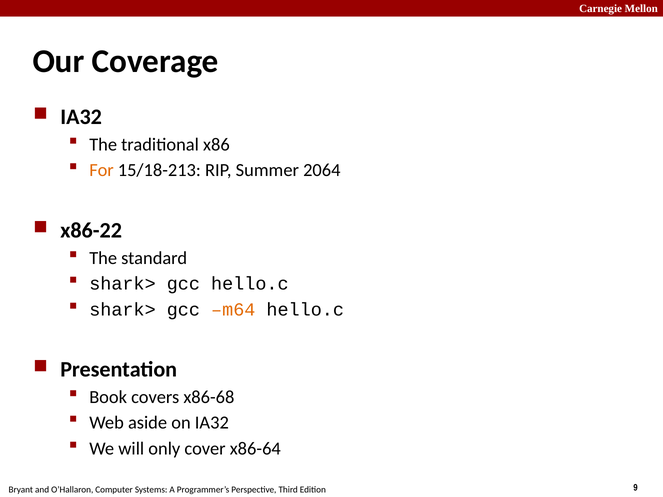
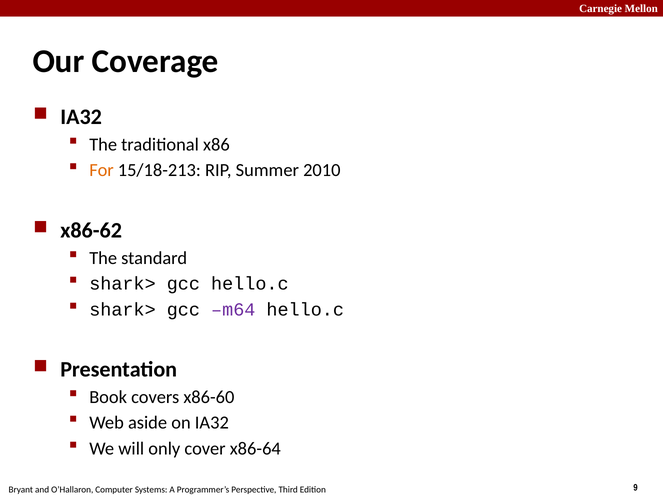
2064: 2064 -> 2010 (322, 170)
x86-22: x86-22 -> x86-62 (91, 230)
m64 colour: orange -> purple (233, 310)
x86-68: x86-68 -> x86-60 (209, 397)
